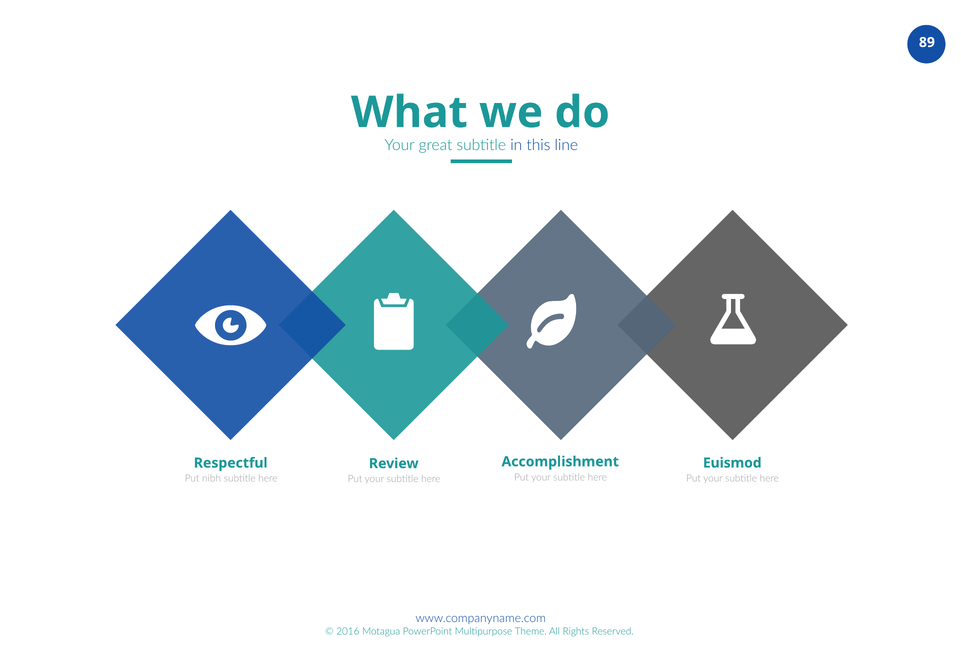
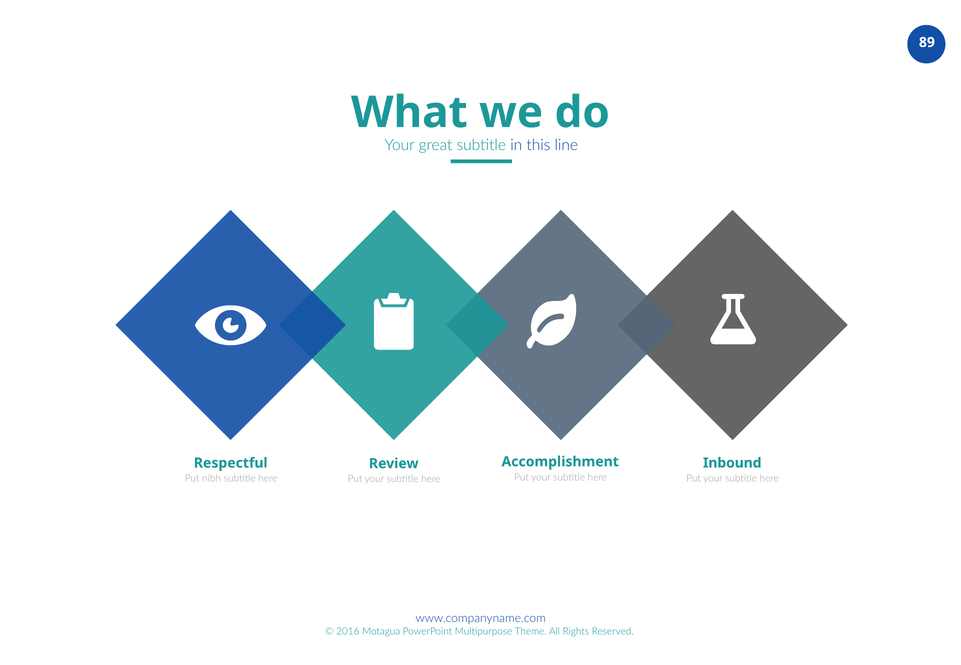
Euismod: Euismod -> Inbound (732, 463)
